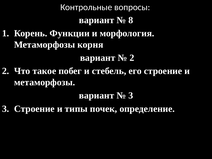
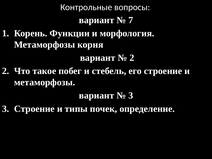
8: 8 -> 7 (131, 20)
